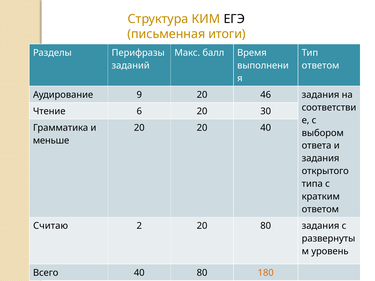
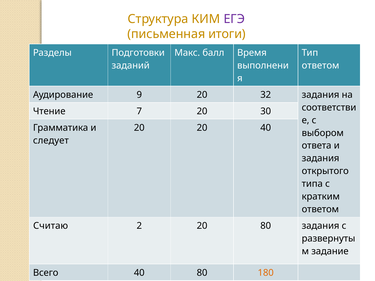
ЕГЭ colour: black -> purple (234, 19)
Перифразы: Перифразы -> Подготовки (138, 53)
46: 46 -> 32 (266, 95)
6: 6 -> 7 (139, 111)
меньше: меньше -> следует (51, 141)
уровень: уровень -> задание (330, 252)
